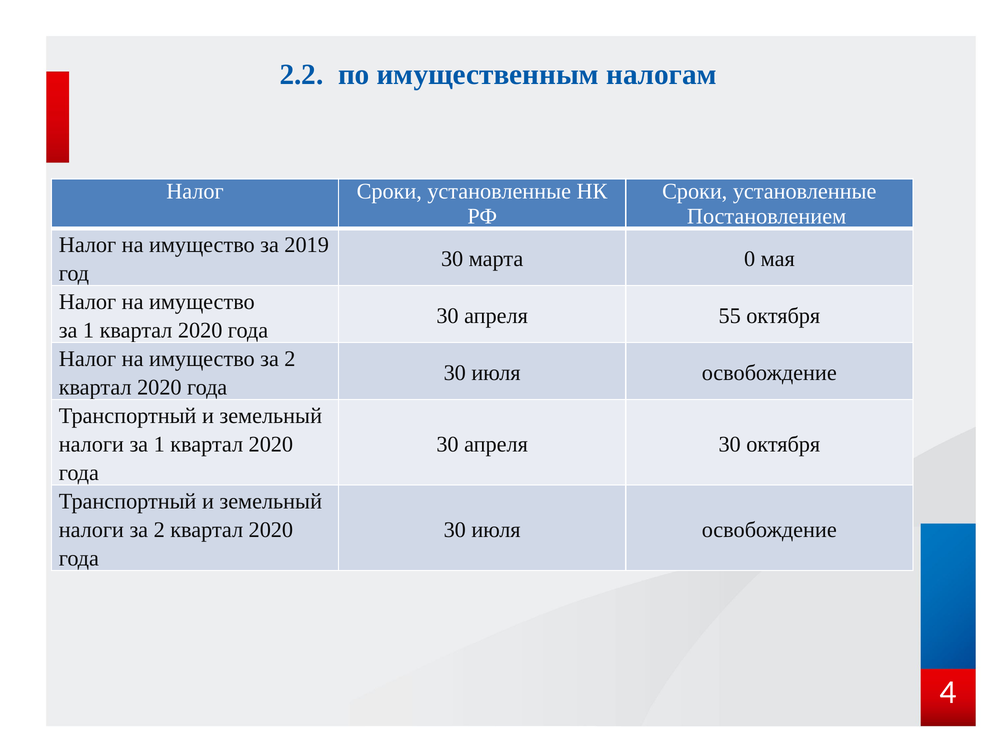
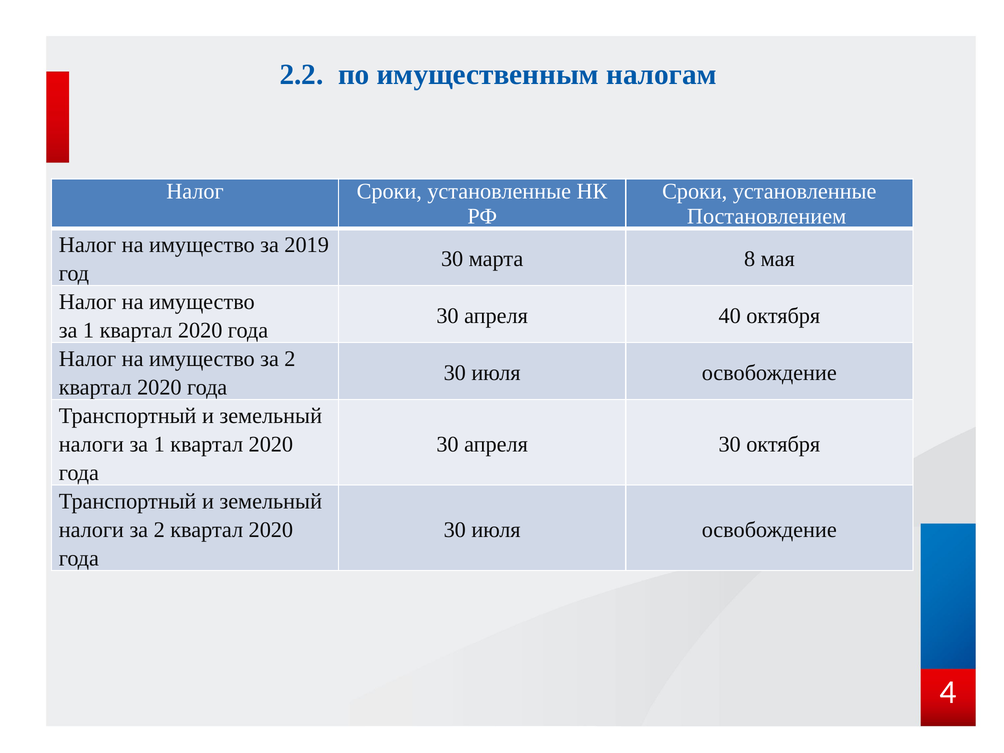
0: 0 -> 8 (750, 259)
55: 55 -> 40 (730, 316)
